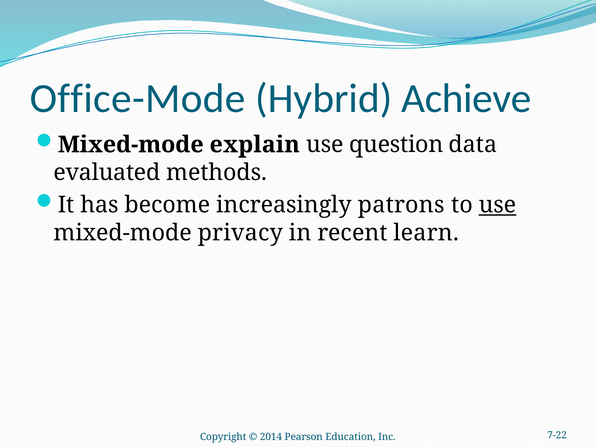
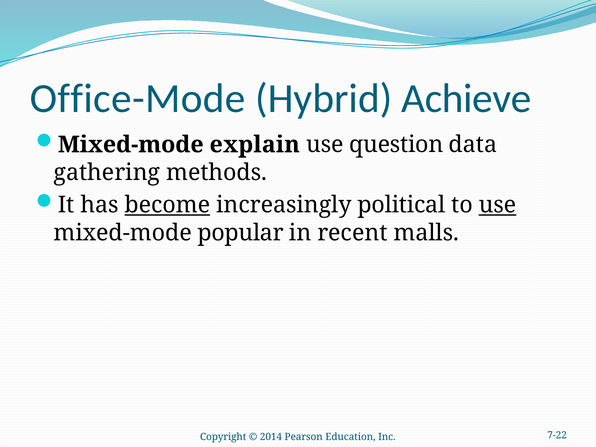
evaluated: evaluated -> gathering (107, 172)
become underline: none -> present (167, 205)
patrons: patrons -> political (401, 205)
privacy: privacy -> popular (241, 233)
learn: learn -> malls (426, 233)
